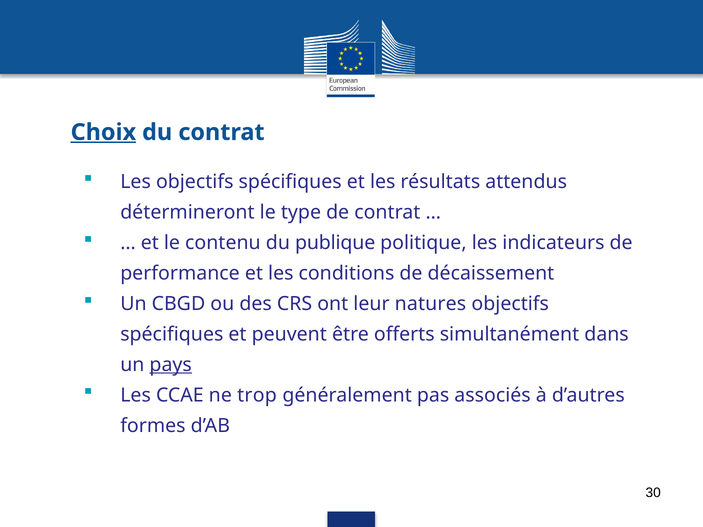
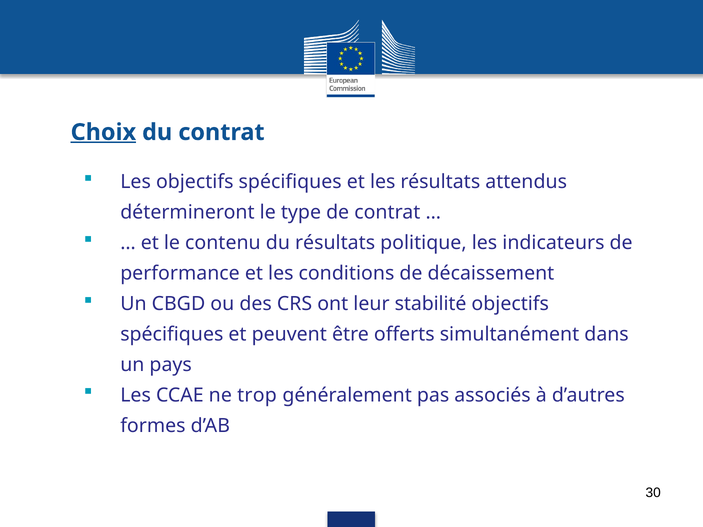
du publique: publique -> résultats (335, 243)
natures: natures -> stabilité (431, 304)
pays underline: present -> none (171, 365)
